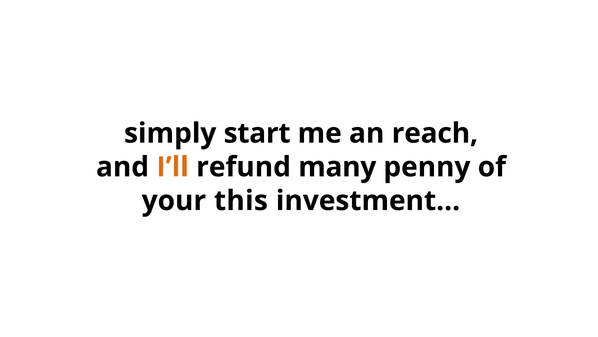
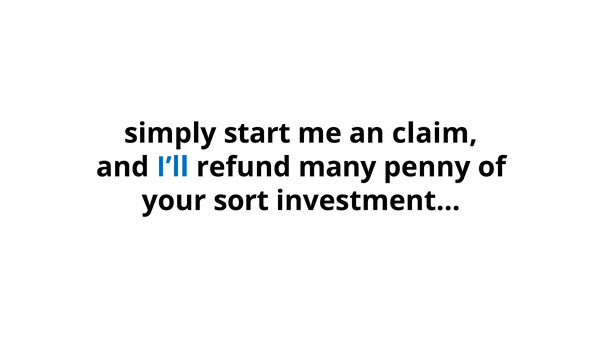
reach: reach -> claim (435, 133)
I’ll colour: orange -> blue (173, 167)
this: this -> sort (241, 200)
